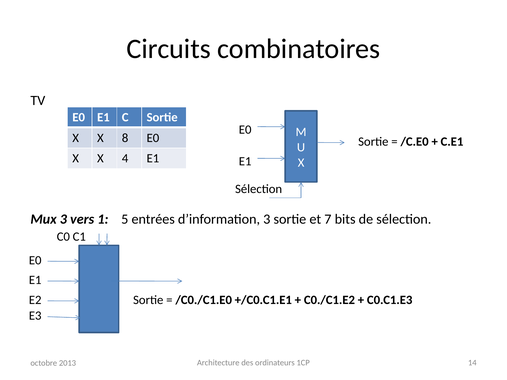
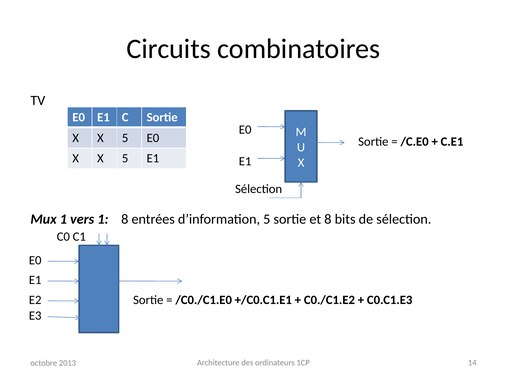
8: 8 -> 5 (125, 138)
4: 4 -> 5 (125, 158)
Mux 3: 3 -> 1 (63, 219)
1 5: 5 -> 8 (125, 219)
d’information 3: 3 -> 5 (267, 219)
et 7: 7 -> 8 (328, 219)
